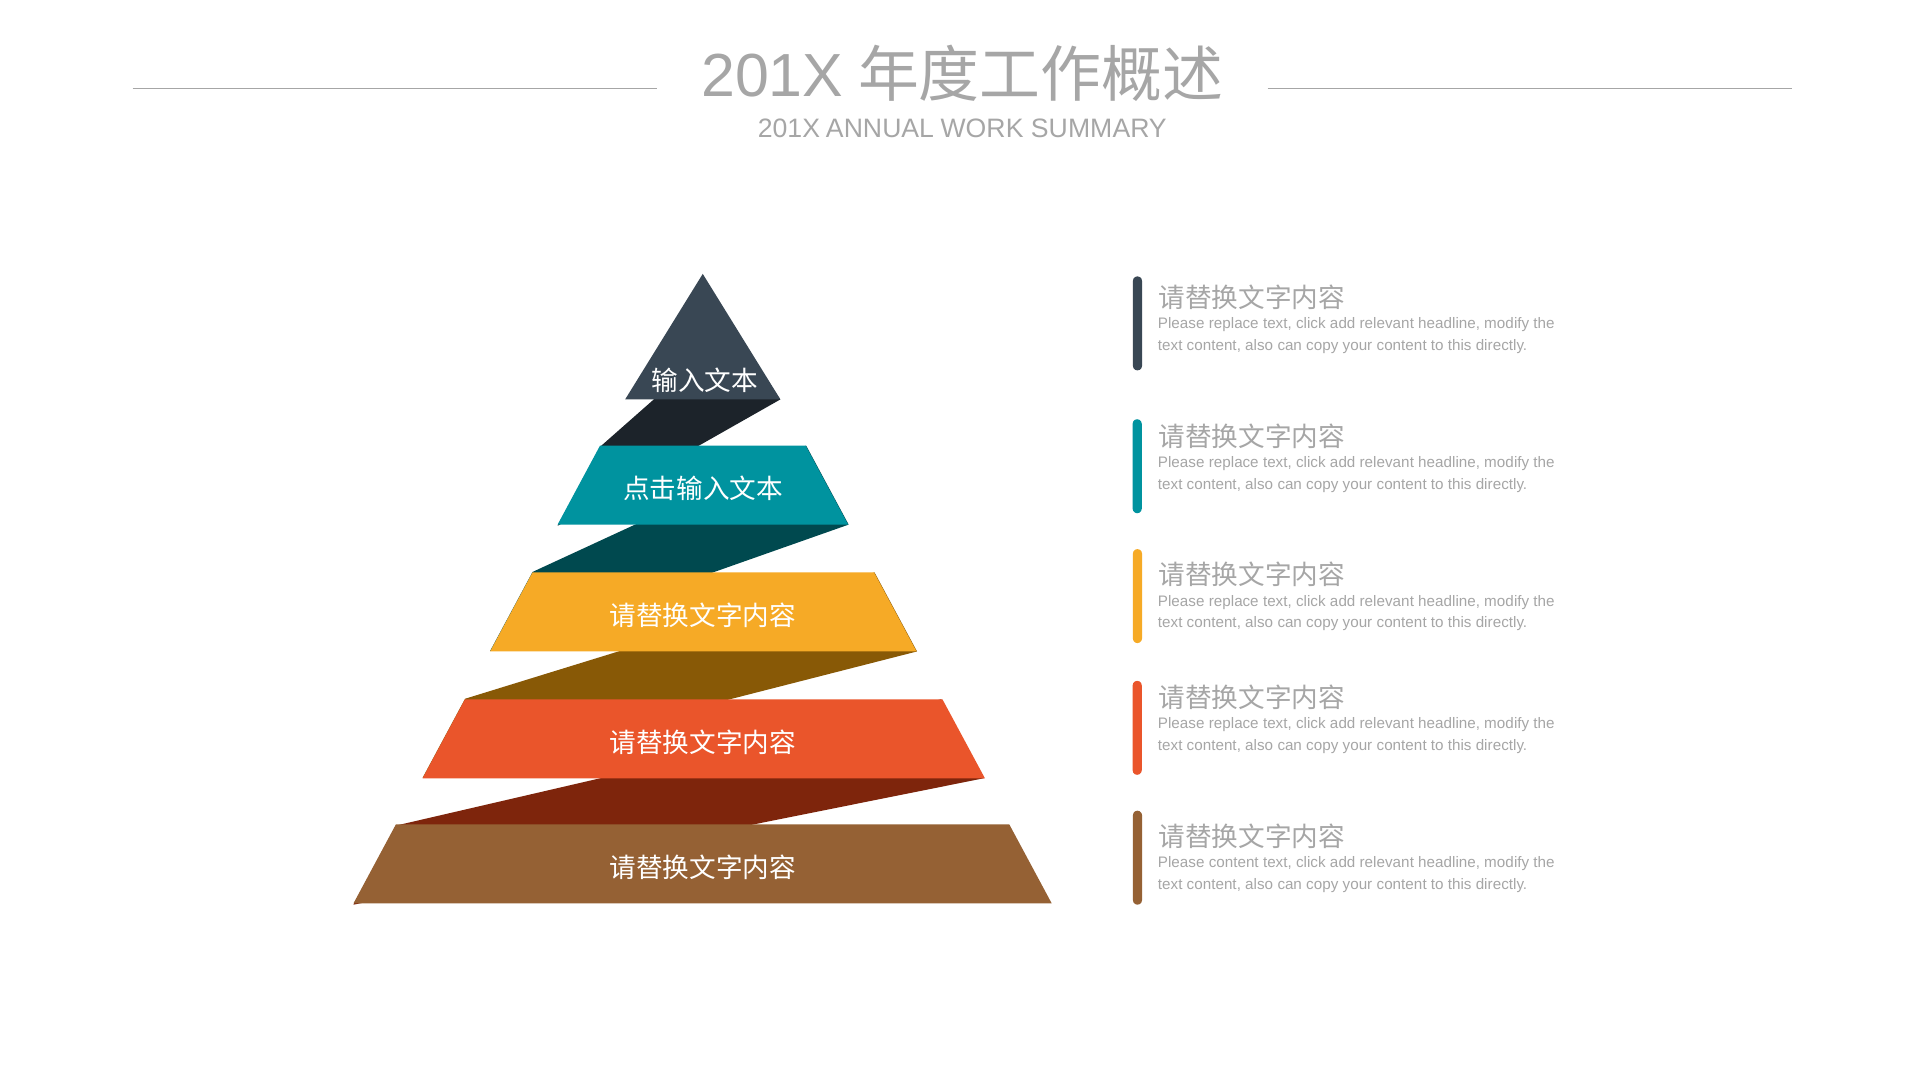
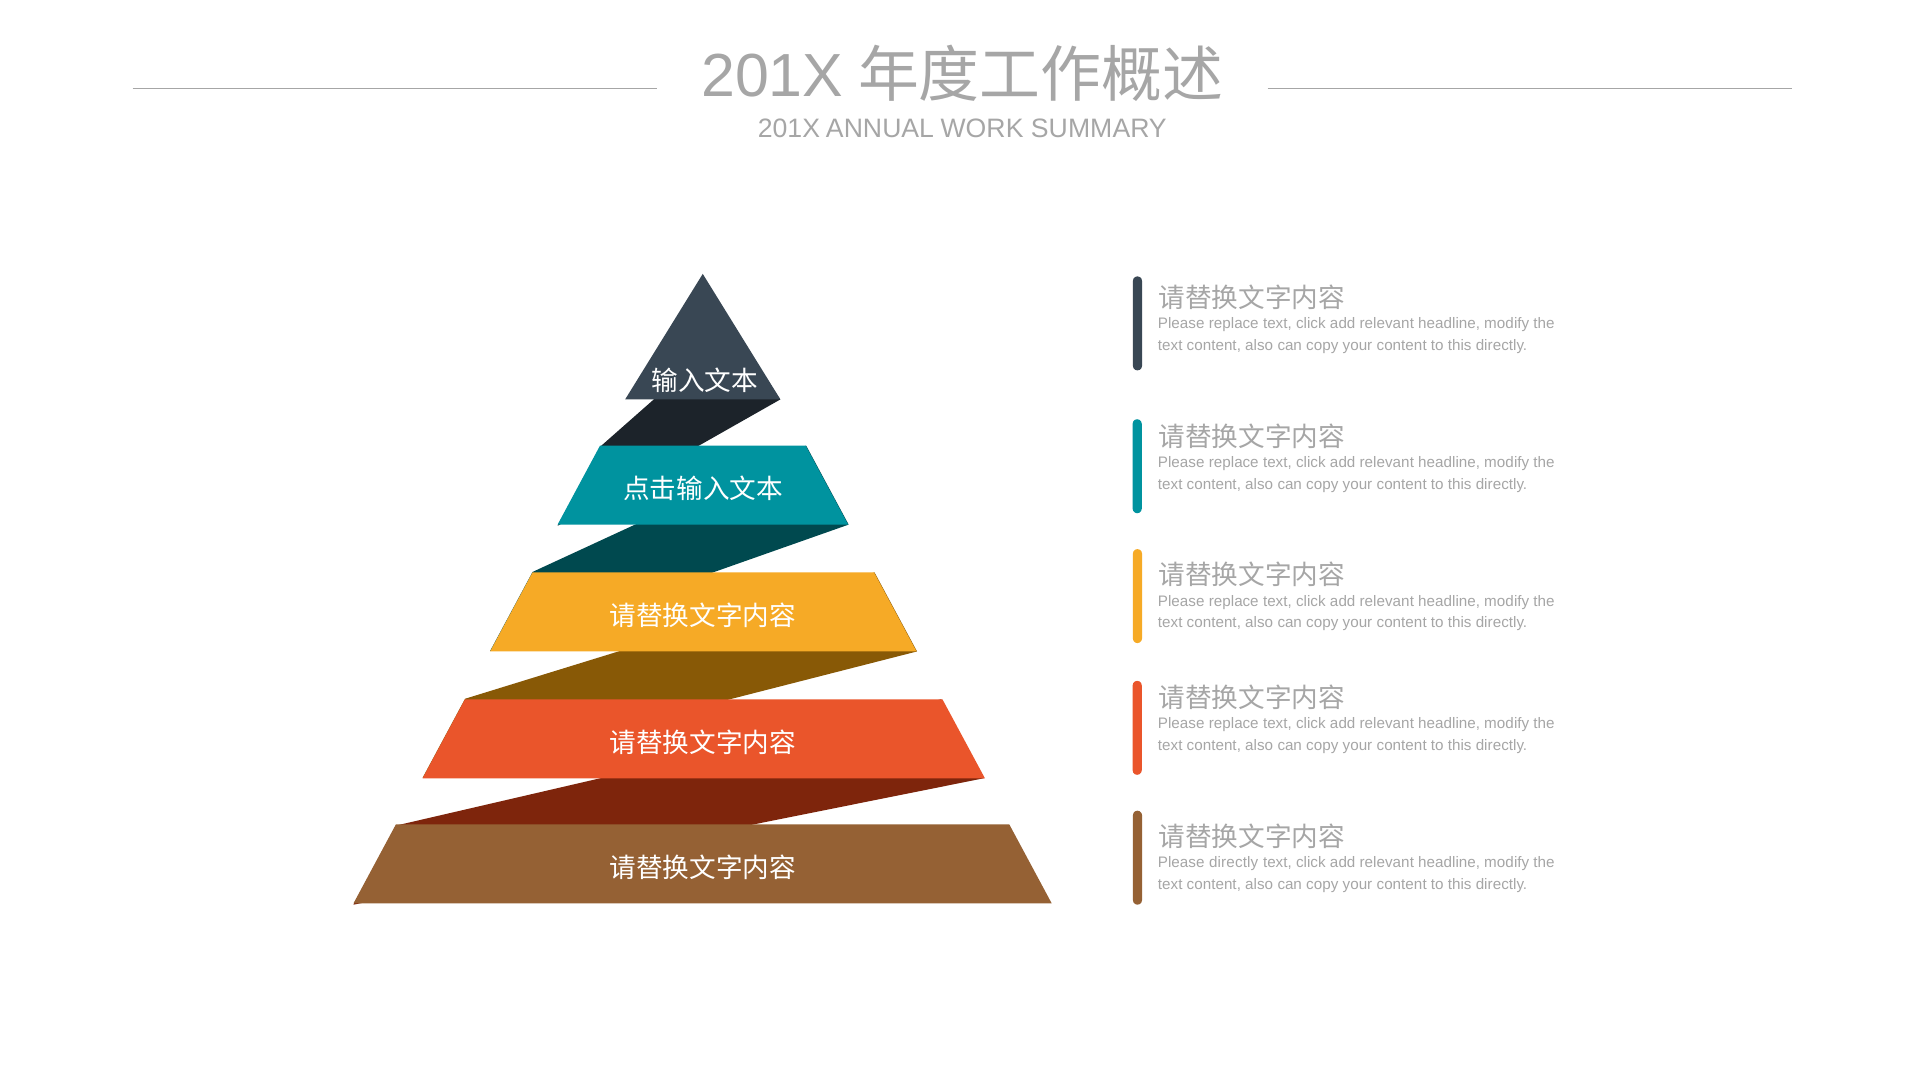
Please content: content -> directly (1234, 863)
